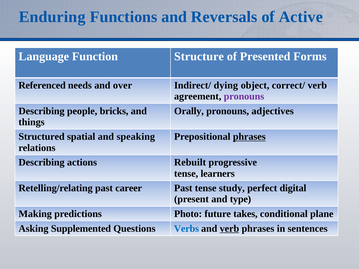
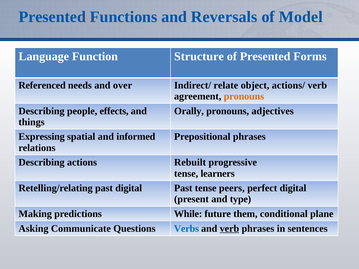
Enduring: Enduring -> Presented (52, 17)
Active: Active -> Model (301, 17)
dying: dying -> relate (226, 85)
correct/: correct/ -> actions/ (288, 85)
pronouns colour: purple -> orange (244, 96)
bricks: bricks -> effects (114, 111)
Structured: Structured -> Expressing (42, 137)
speaking: speaking -> informed (136, 137)
phrases underline: present -> none (249, 137)
past career: career -> digital (129, 188)
study: study -> peers (232, 188)
Photo: Photo -> While (188, 214)
takes: takes -> them (245, 214)
Supplemented: Supplemented -> Communicate (81, 229)
